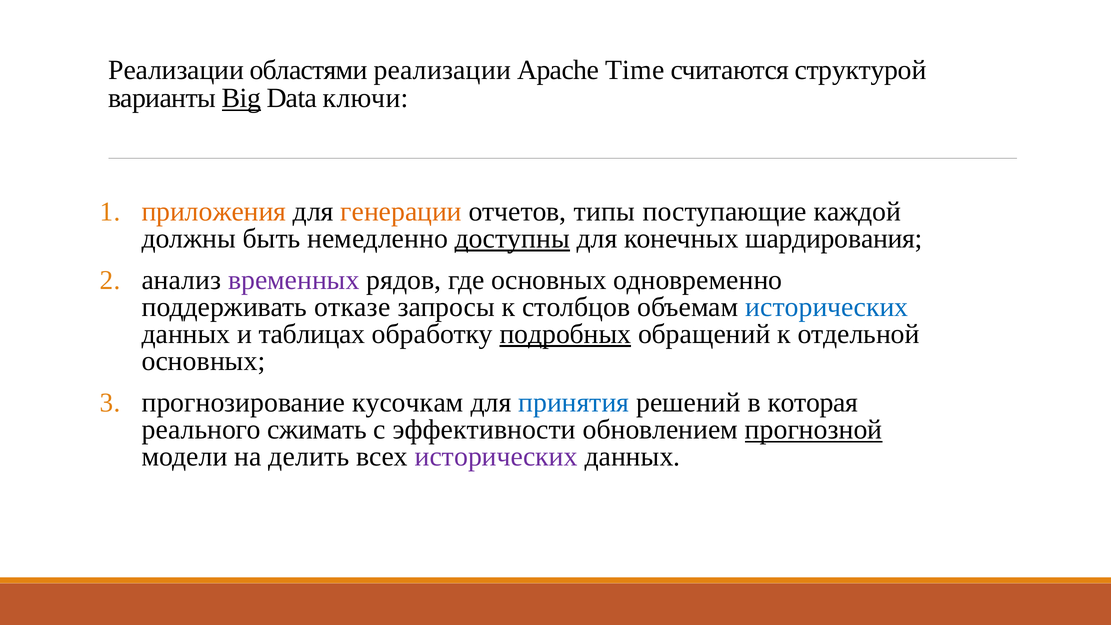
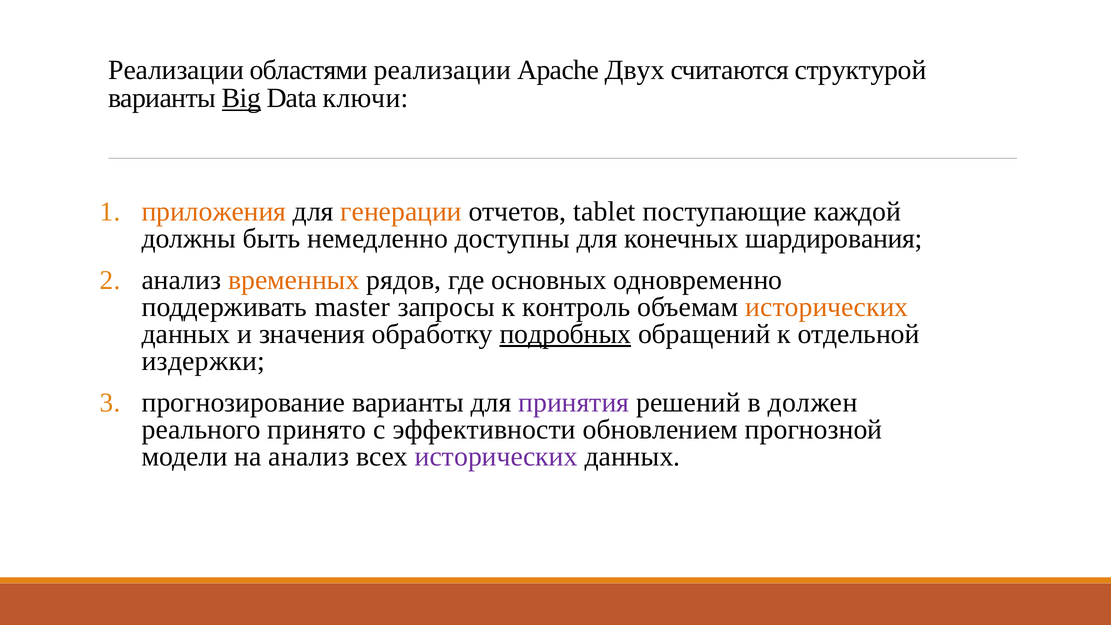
Time: Time -> Двух (635, 70)
типы: типы -> tablet (605, 212)
доступны underline: present -> none (512, 239)
временных colour: purple -> orange (294, 280)
отказе: отказе -> master (352, 307)
столбцов: столбцов -> контроль (576, 307)
исторических colour: blue -> orange (827, 307)
таблицах: таблицах -> значения (312, 334)
основных: основных -> издержки (203, 361)
прогнозирование кусочкам: кусочкам -> варианты (408, 403)
принятия colour: blue -> purple (574, 403)
которая: которая -> должен (813, 403)
сжимать: сжимать -> принято (317, 430)
прогнозной underline: present -> none (814, 430)
на делить: делить -> анализ (309, 457)
